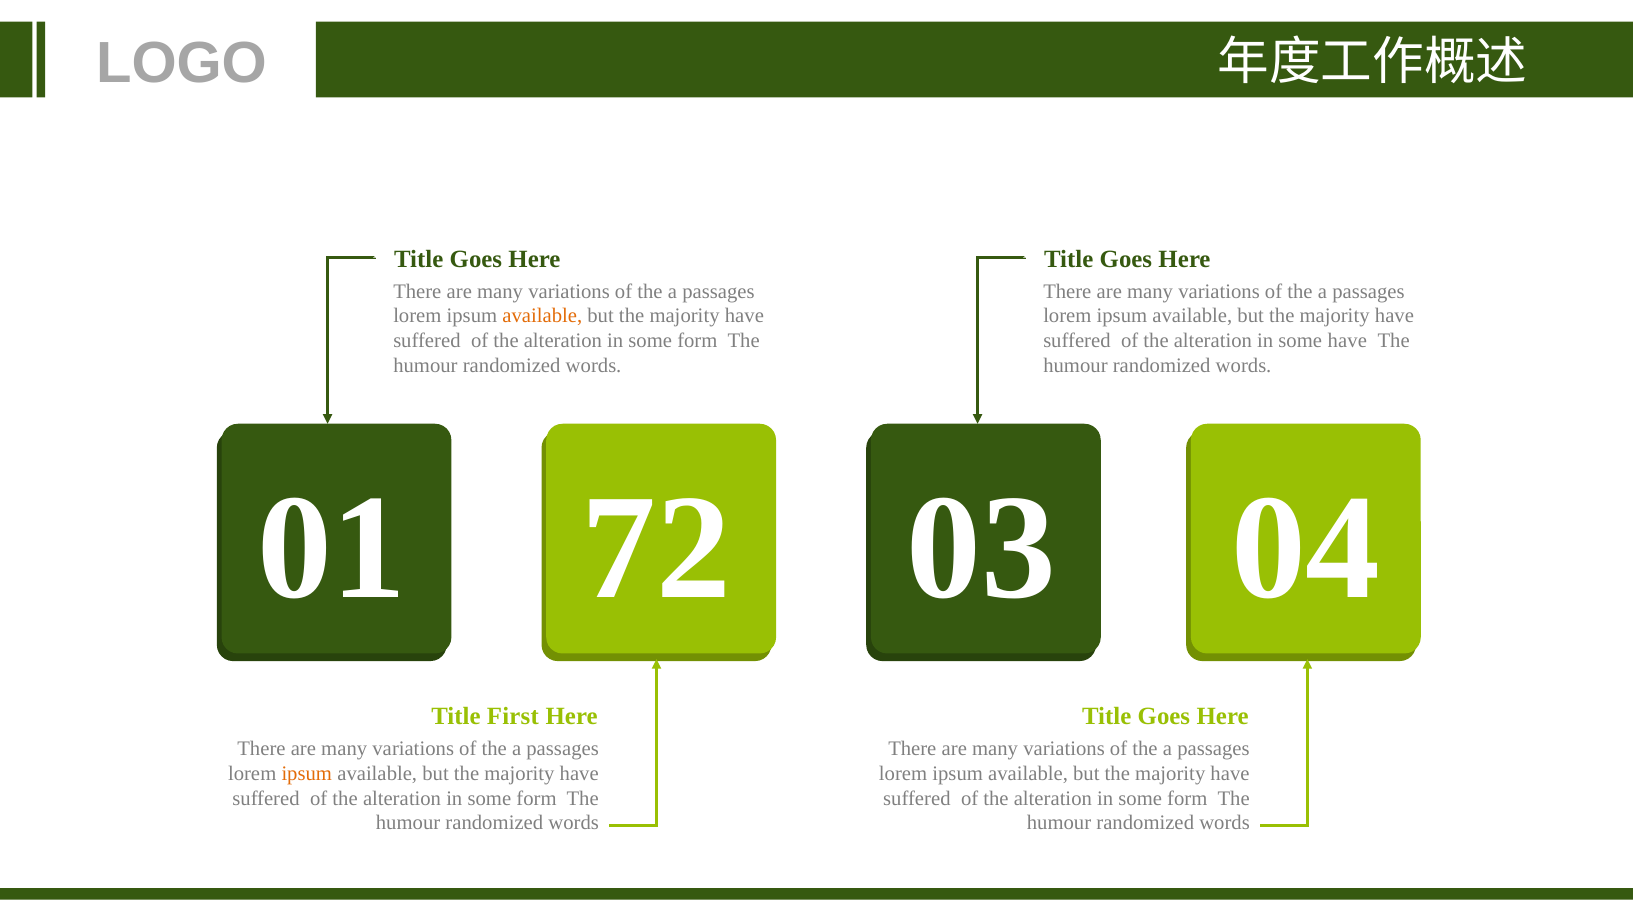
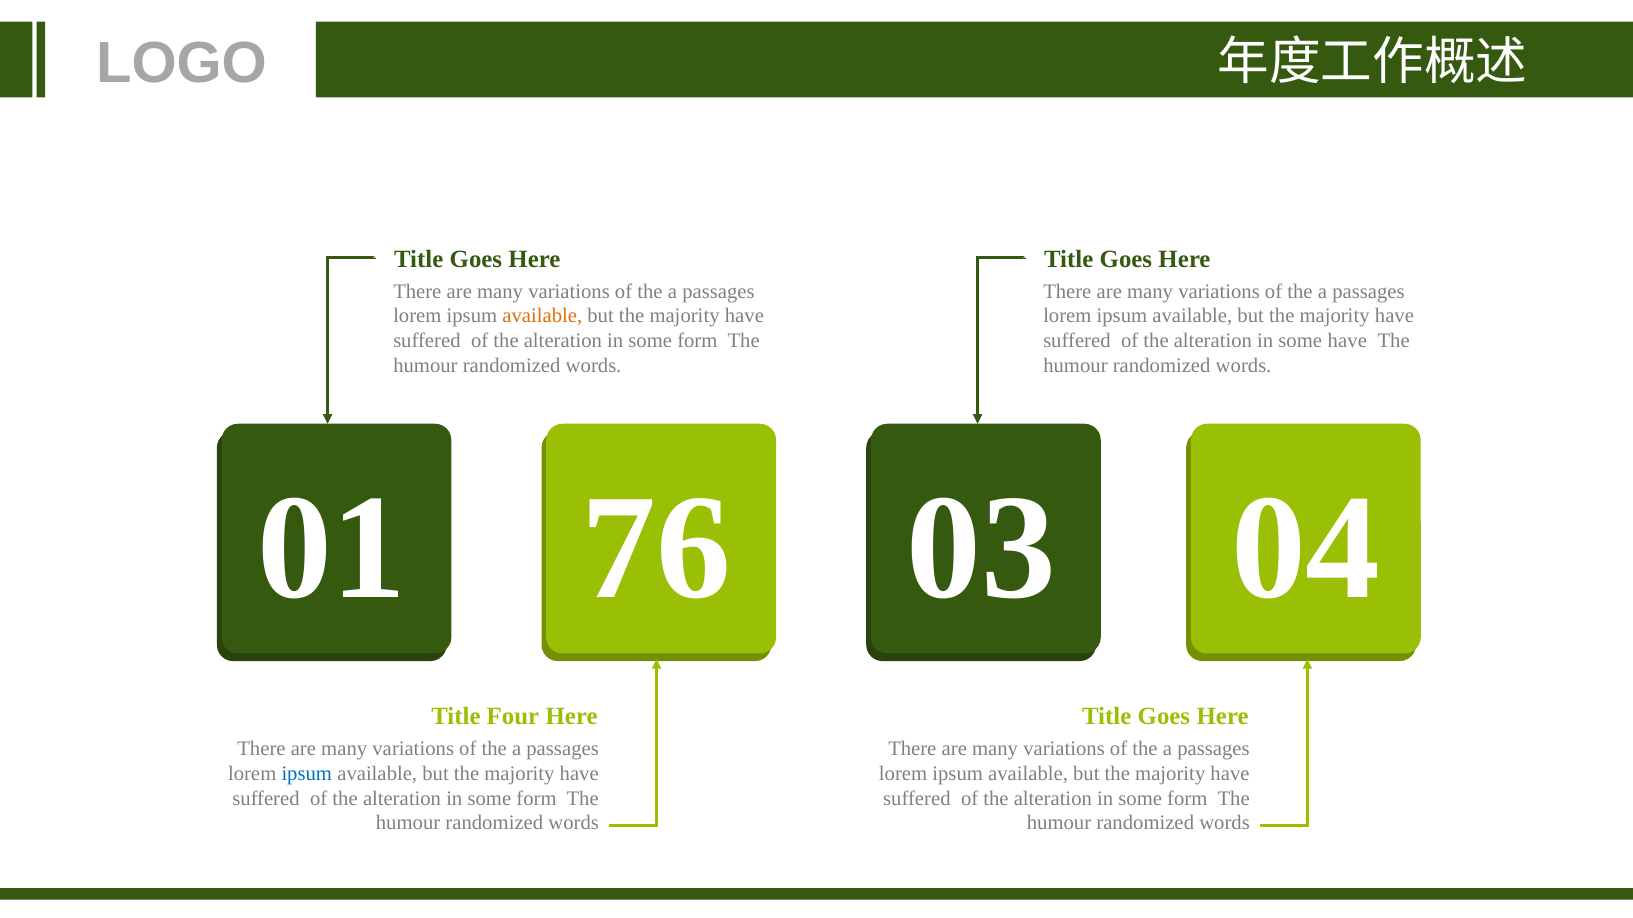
72: 72 -> 76 (657, 549)
First: First -> Four (513, 717)
ipsum colour: orange -> blue (307, 774)
